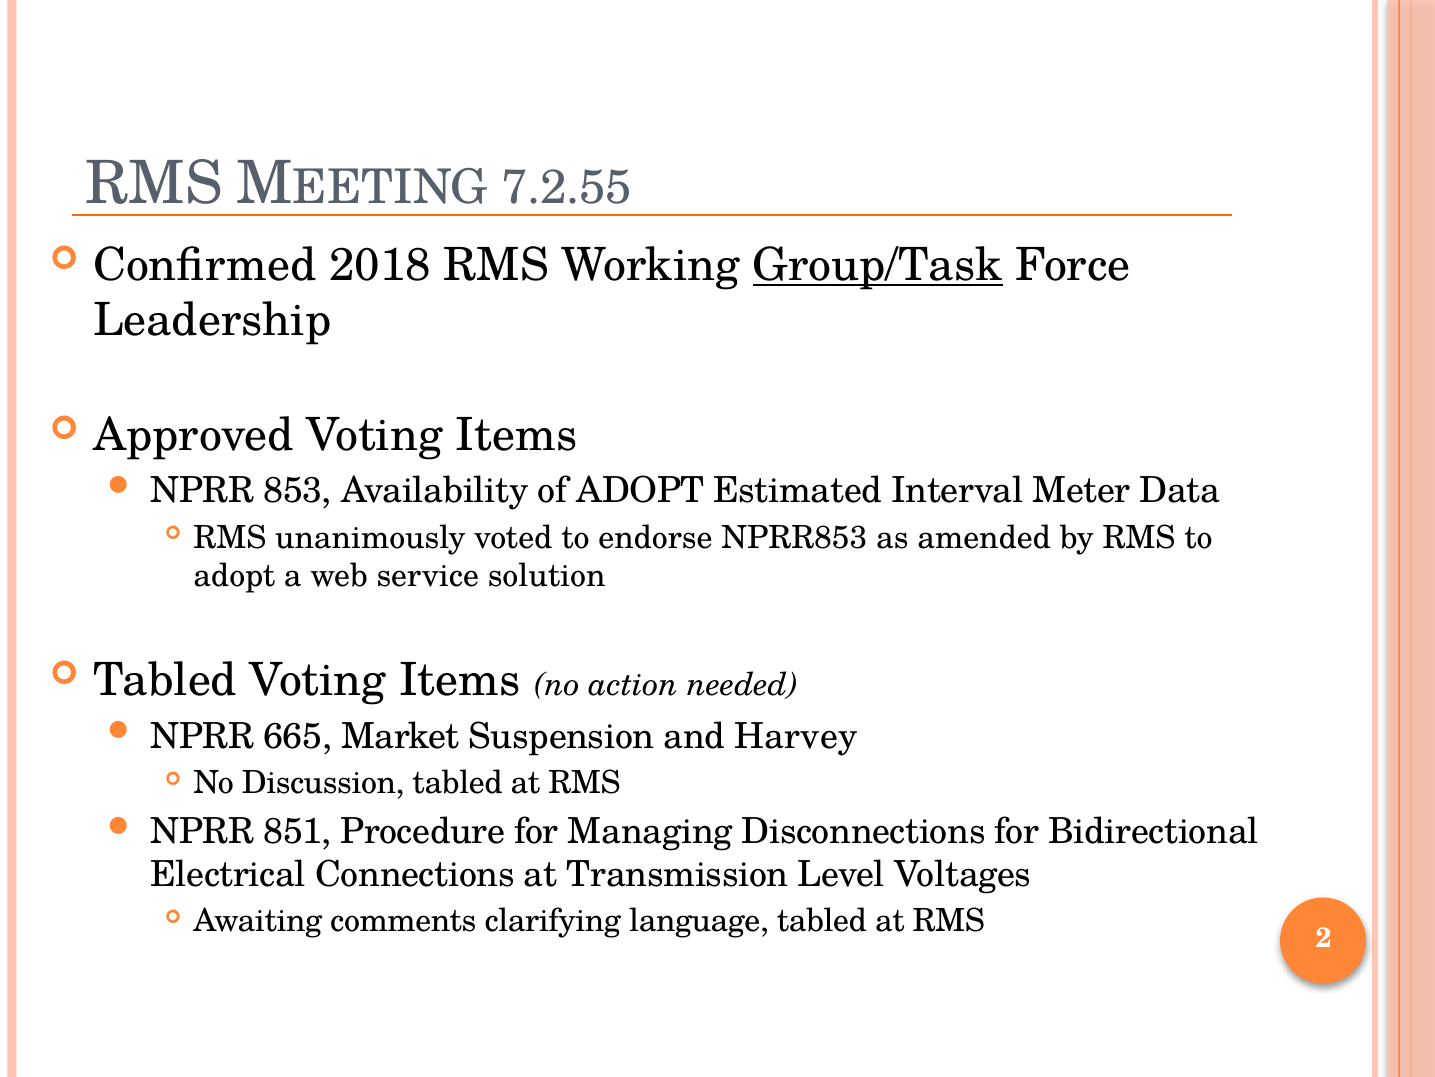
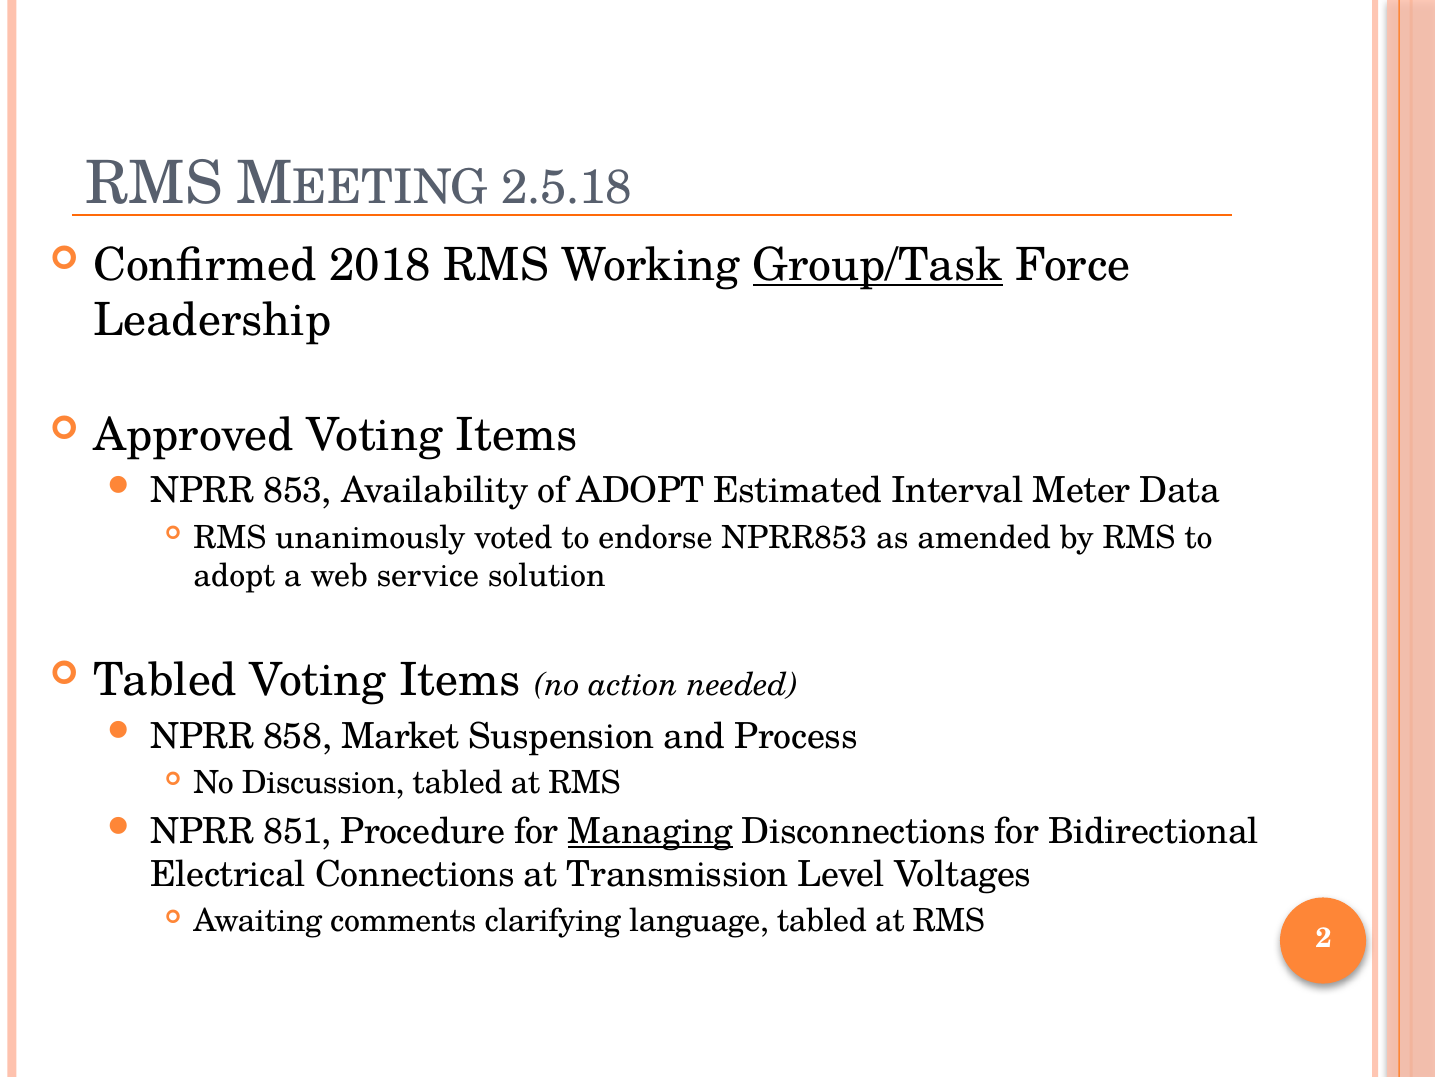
7.2.55: 7.2.55 -> 2.5.18 (567, 188)
665: 665 -> 858 (298, 736)
Harvey: Harvey -> Process (796, 736)
Managing underline: none -> present (650, 831)
